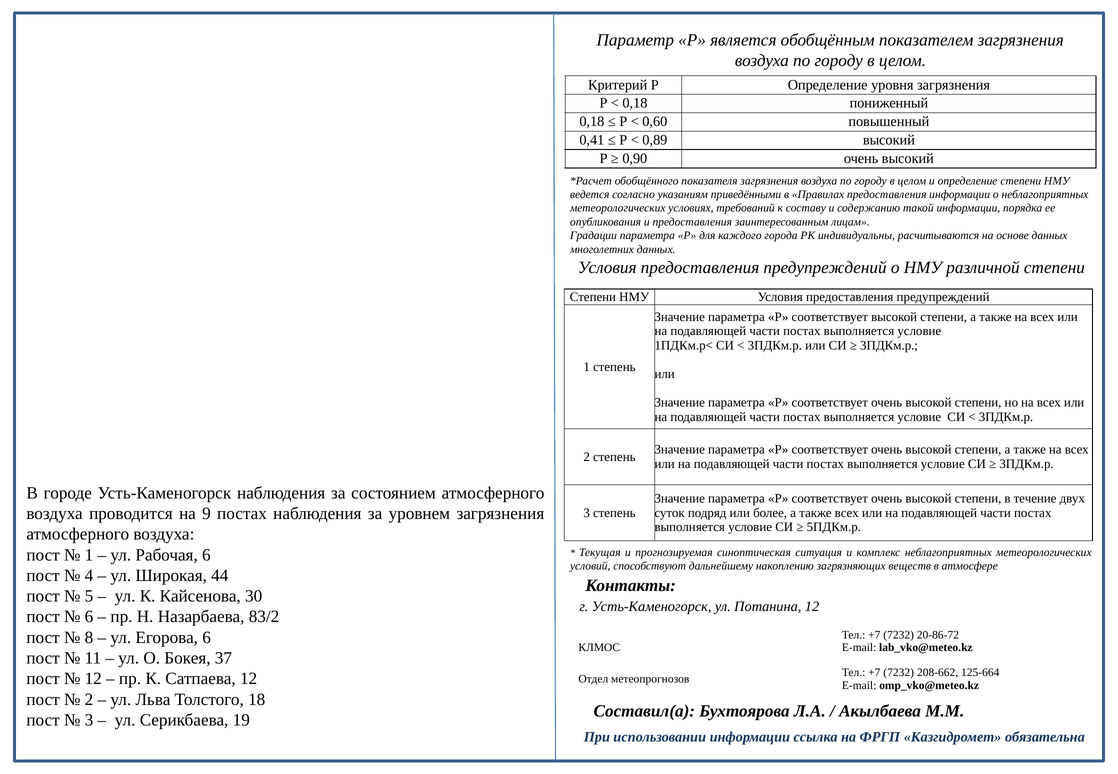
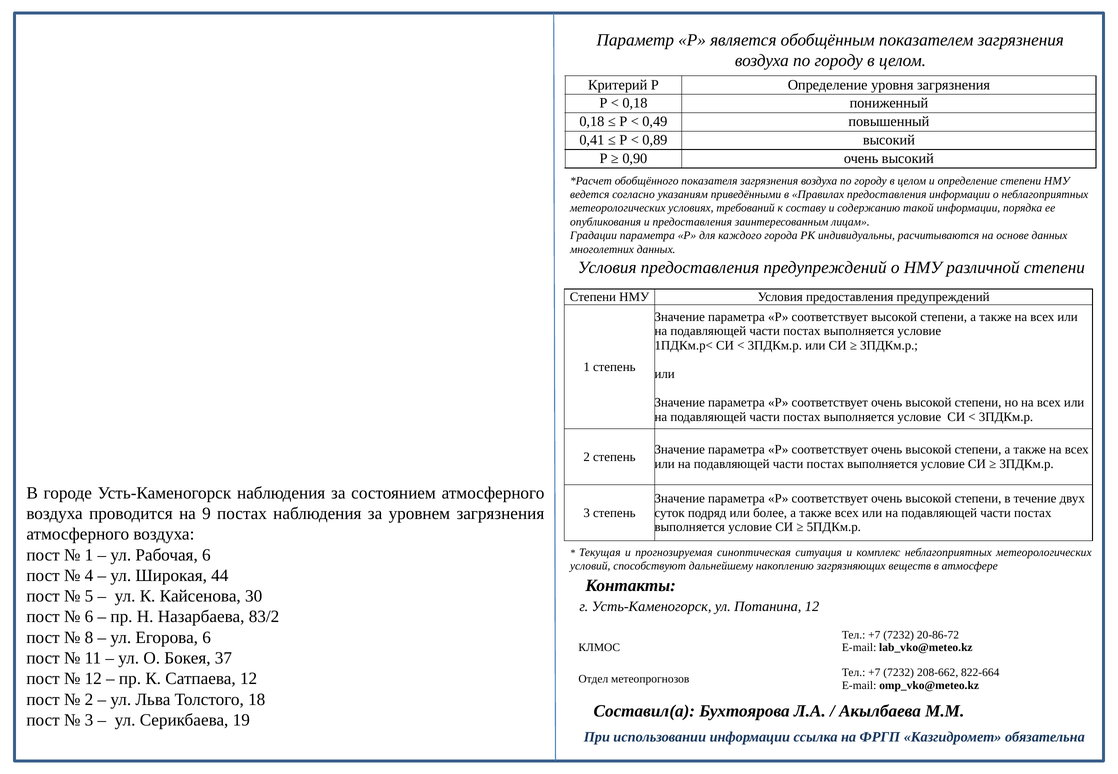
0,60: 0,60 -> 0,49 (655, 122)
125-664: 125-664 -> 822-664 (980, 673)
